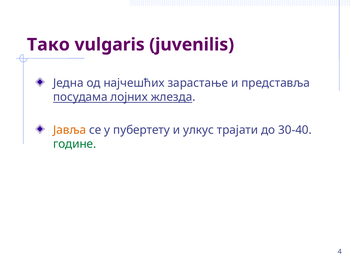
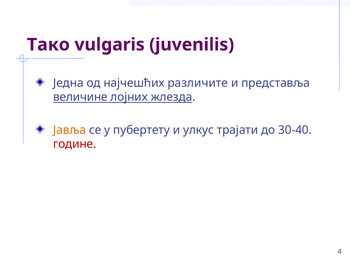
зарастање: зарастање -> различите (198, 83)
посудама: посудама -> величине (80, 97)
године colour: green -> red (75, 144)
